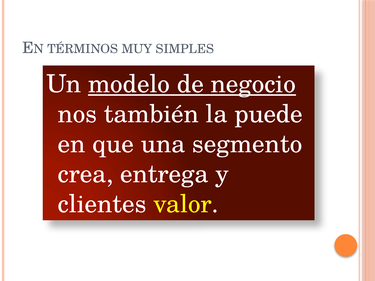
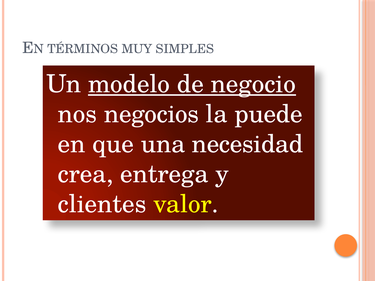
también: también -> negocios (152, 114)
segmento: segmento -> necesidad (247, 144)
